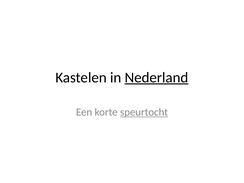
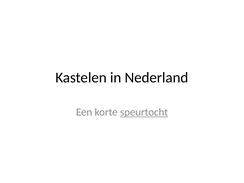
Nederland underline: present -> none (156, 78)
